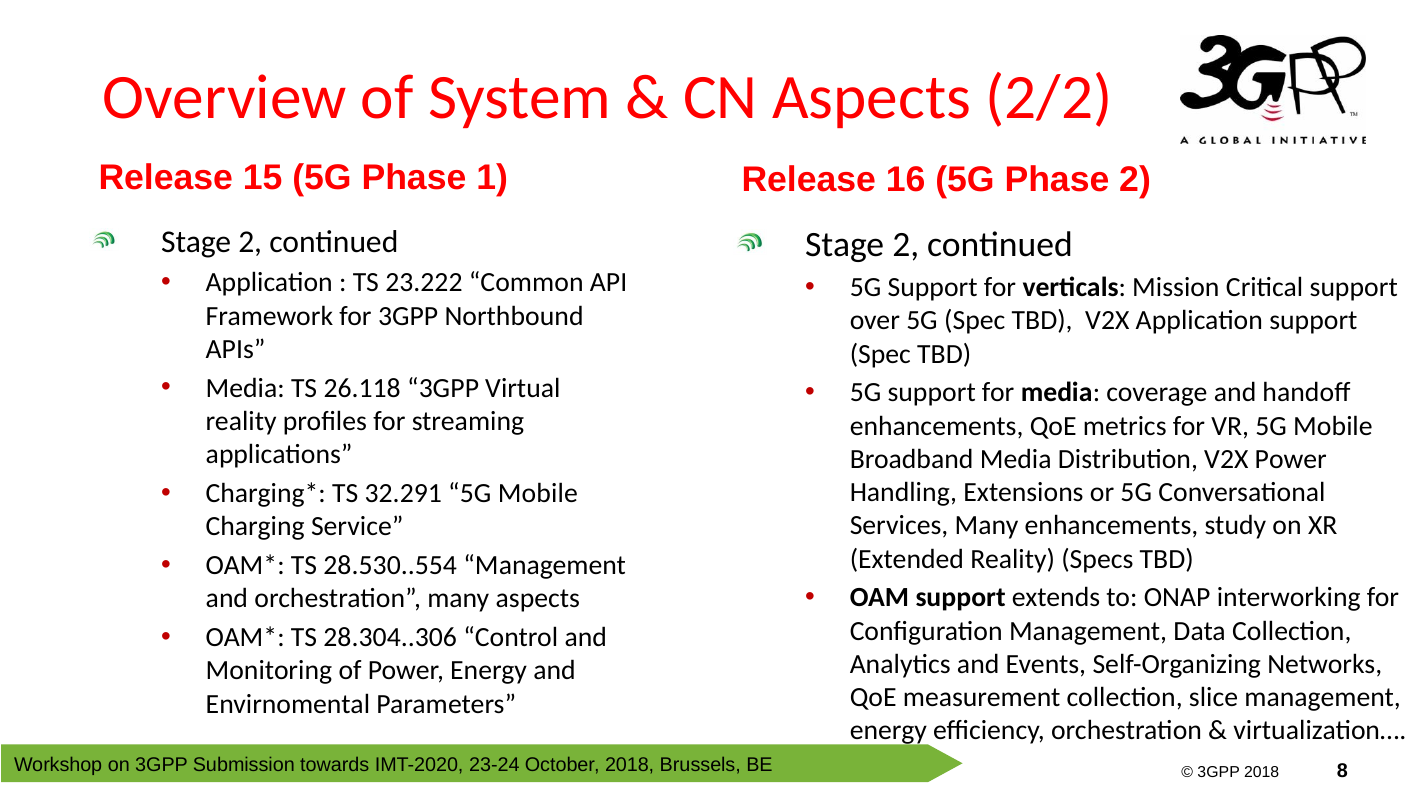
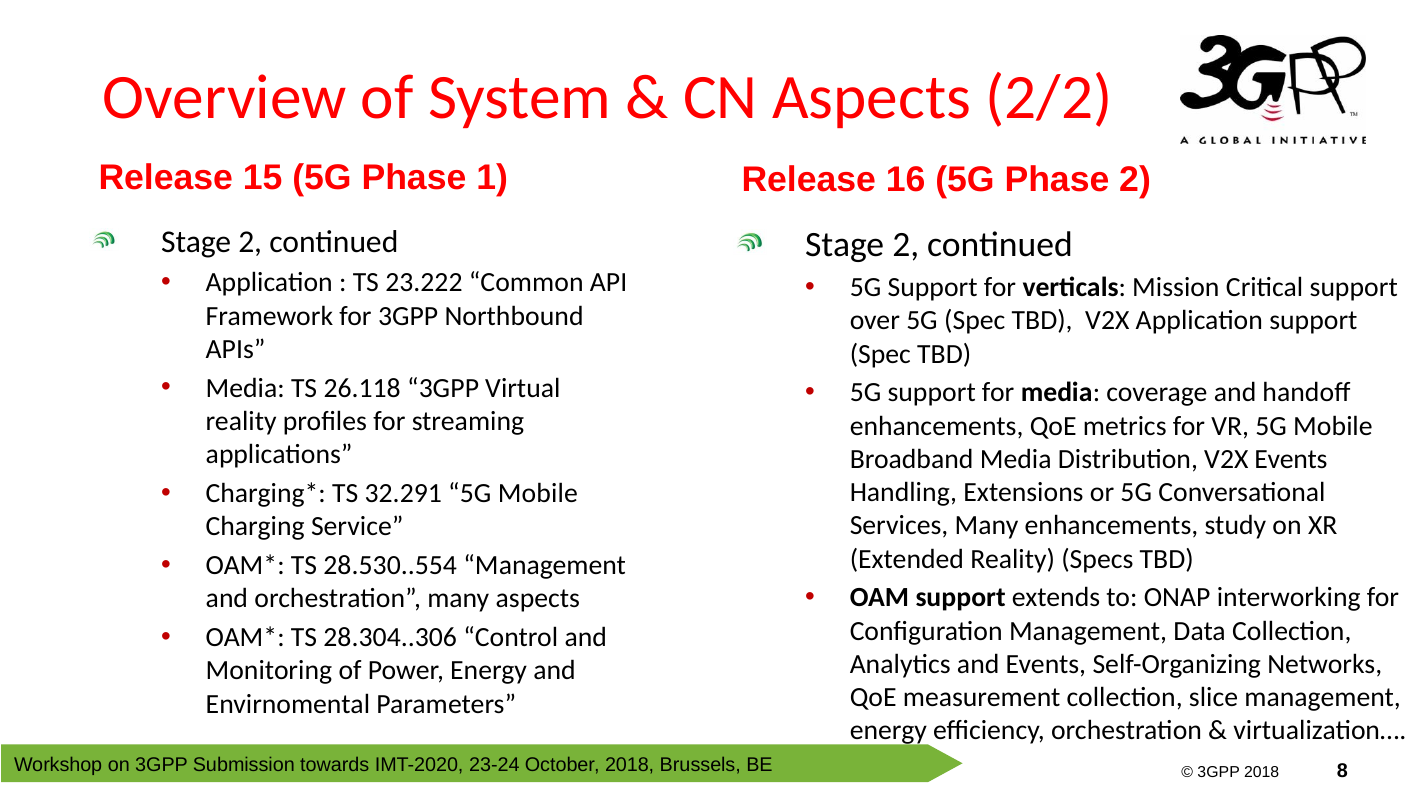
V2X Power: Power -> Events (1291, 460)
